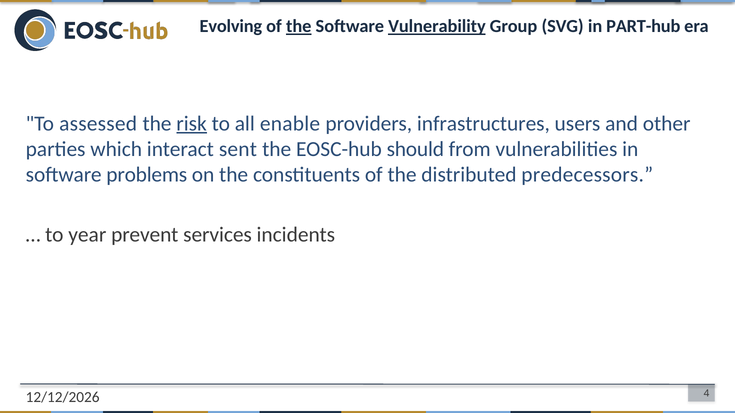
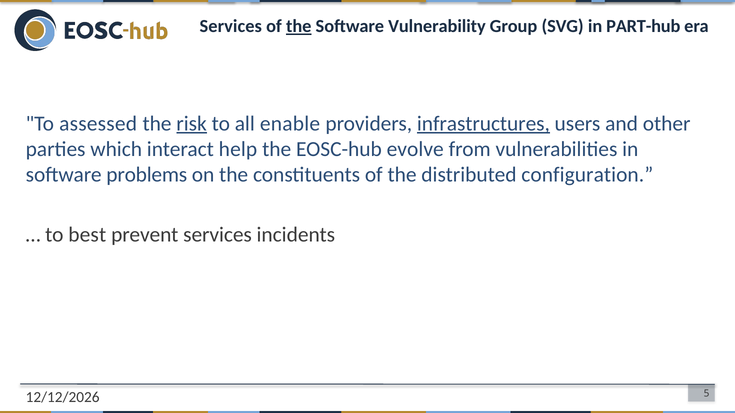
Evolving: Evolving -> Services (231, 26)
Vulnerability underline: present -> none (437, 26)
infrastructures underline: none -> present (483, 124)
sent: sent -> help (238, 149)
should: should -> evolve (415, 149)
predecessors: predecessors -> configuration (587, 175)
year: year -> best (87, 235)
4: 4 -> 5 (707, 394)
